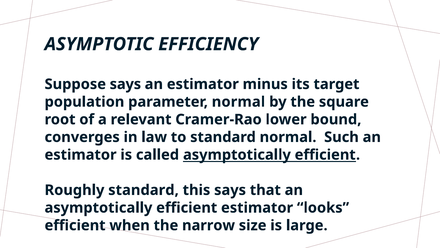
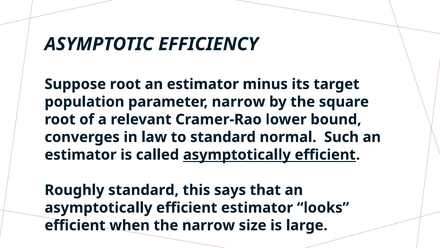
Suppose says: says -> root (125, 84)
parameter normal: normal -> narrow (239, 102)
